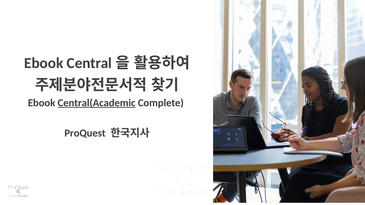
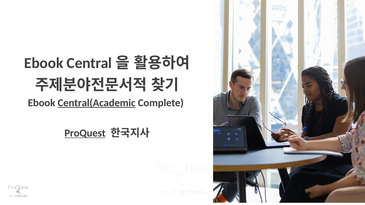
ProQuest underline: none -> present (85, 133)
